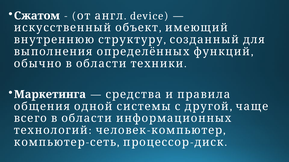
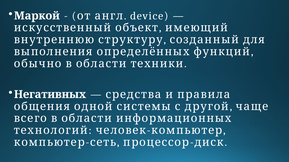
Сжатом: Сжатом -> Маркой (37, 16)
Маркетинга: Маркетинга -> Негативных (50, 95)
